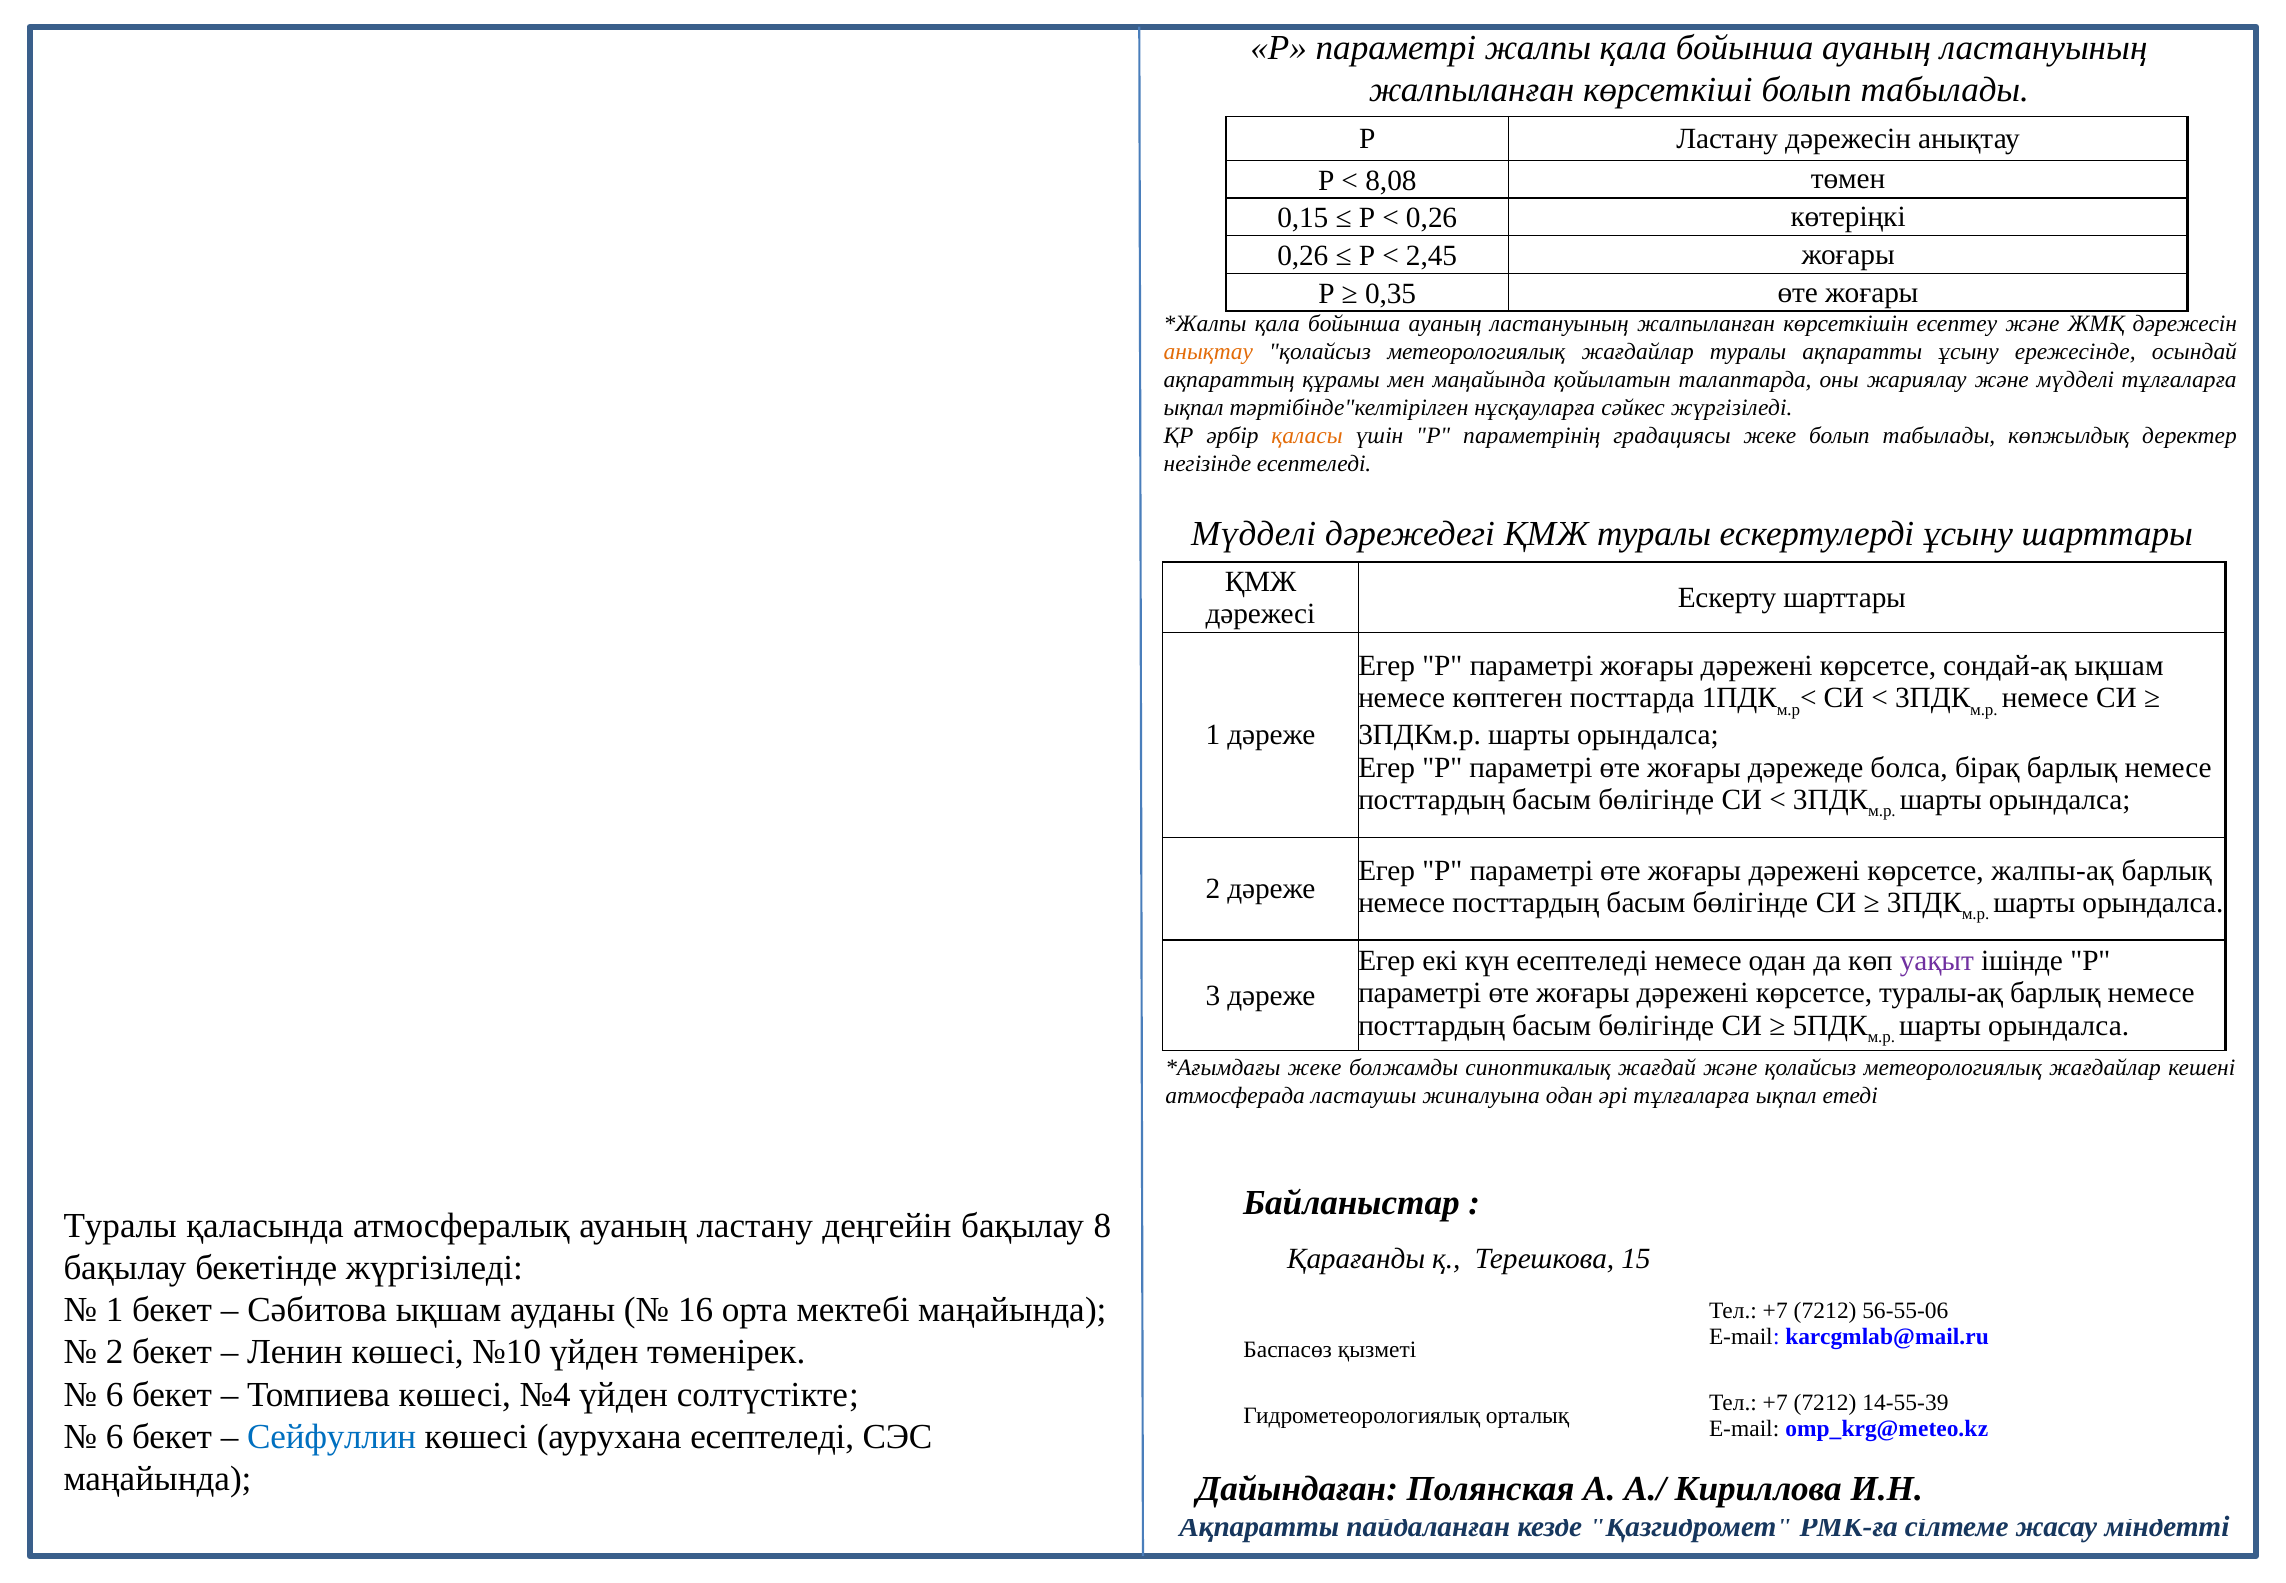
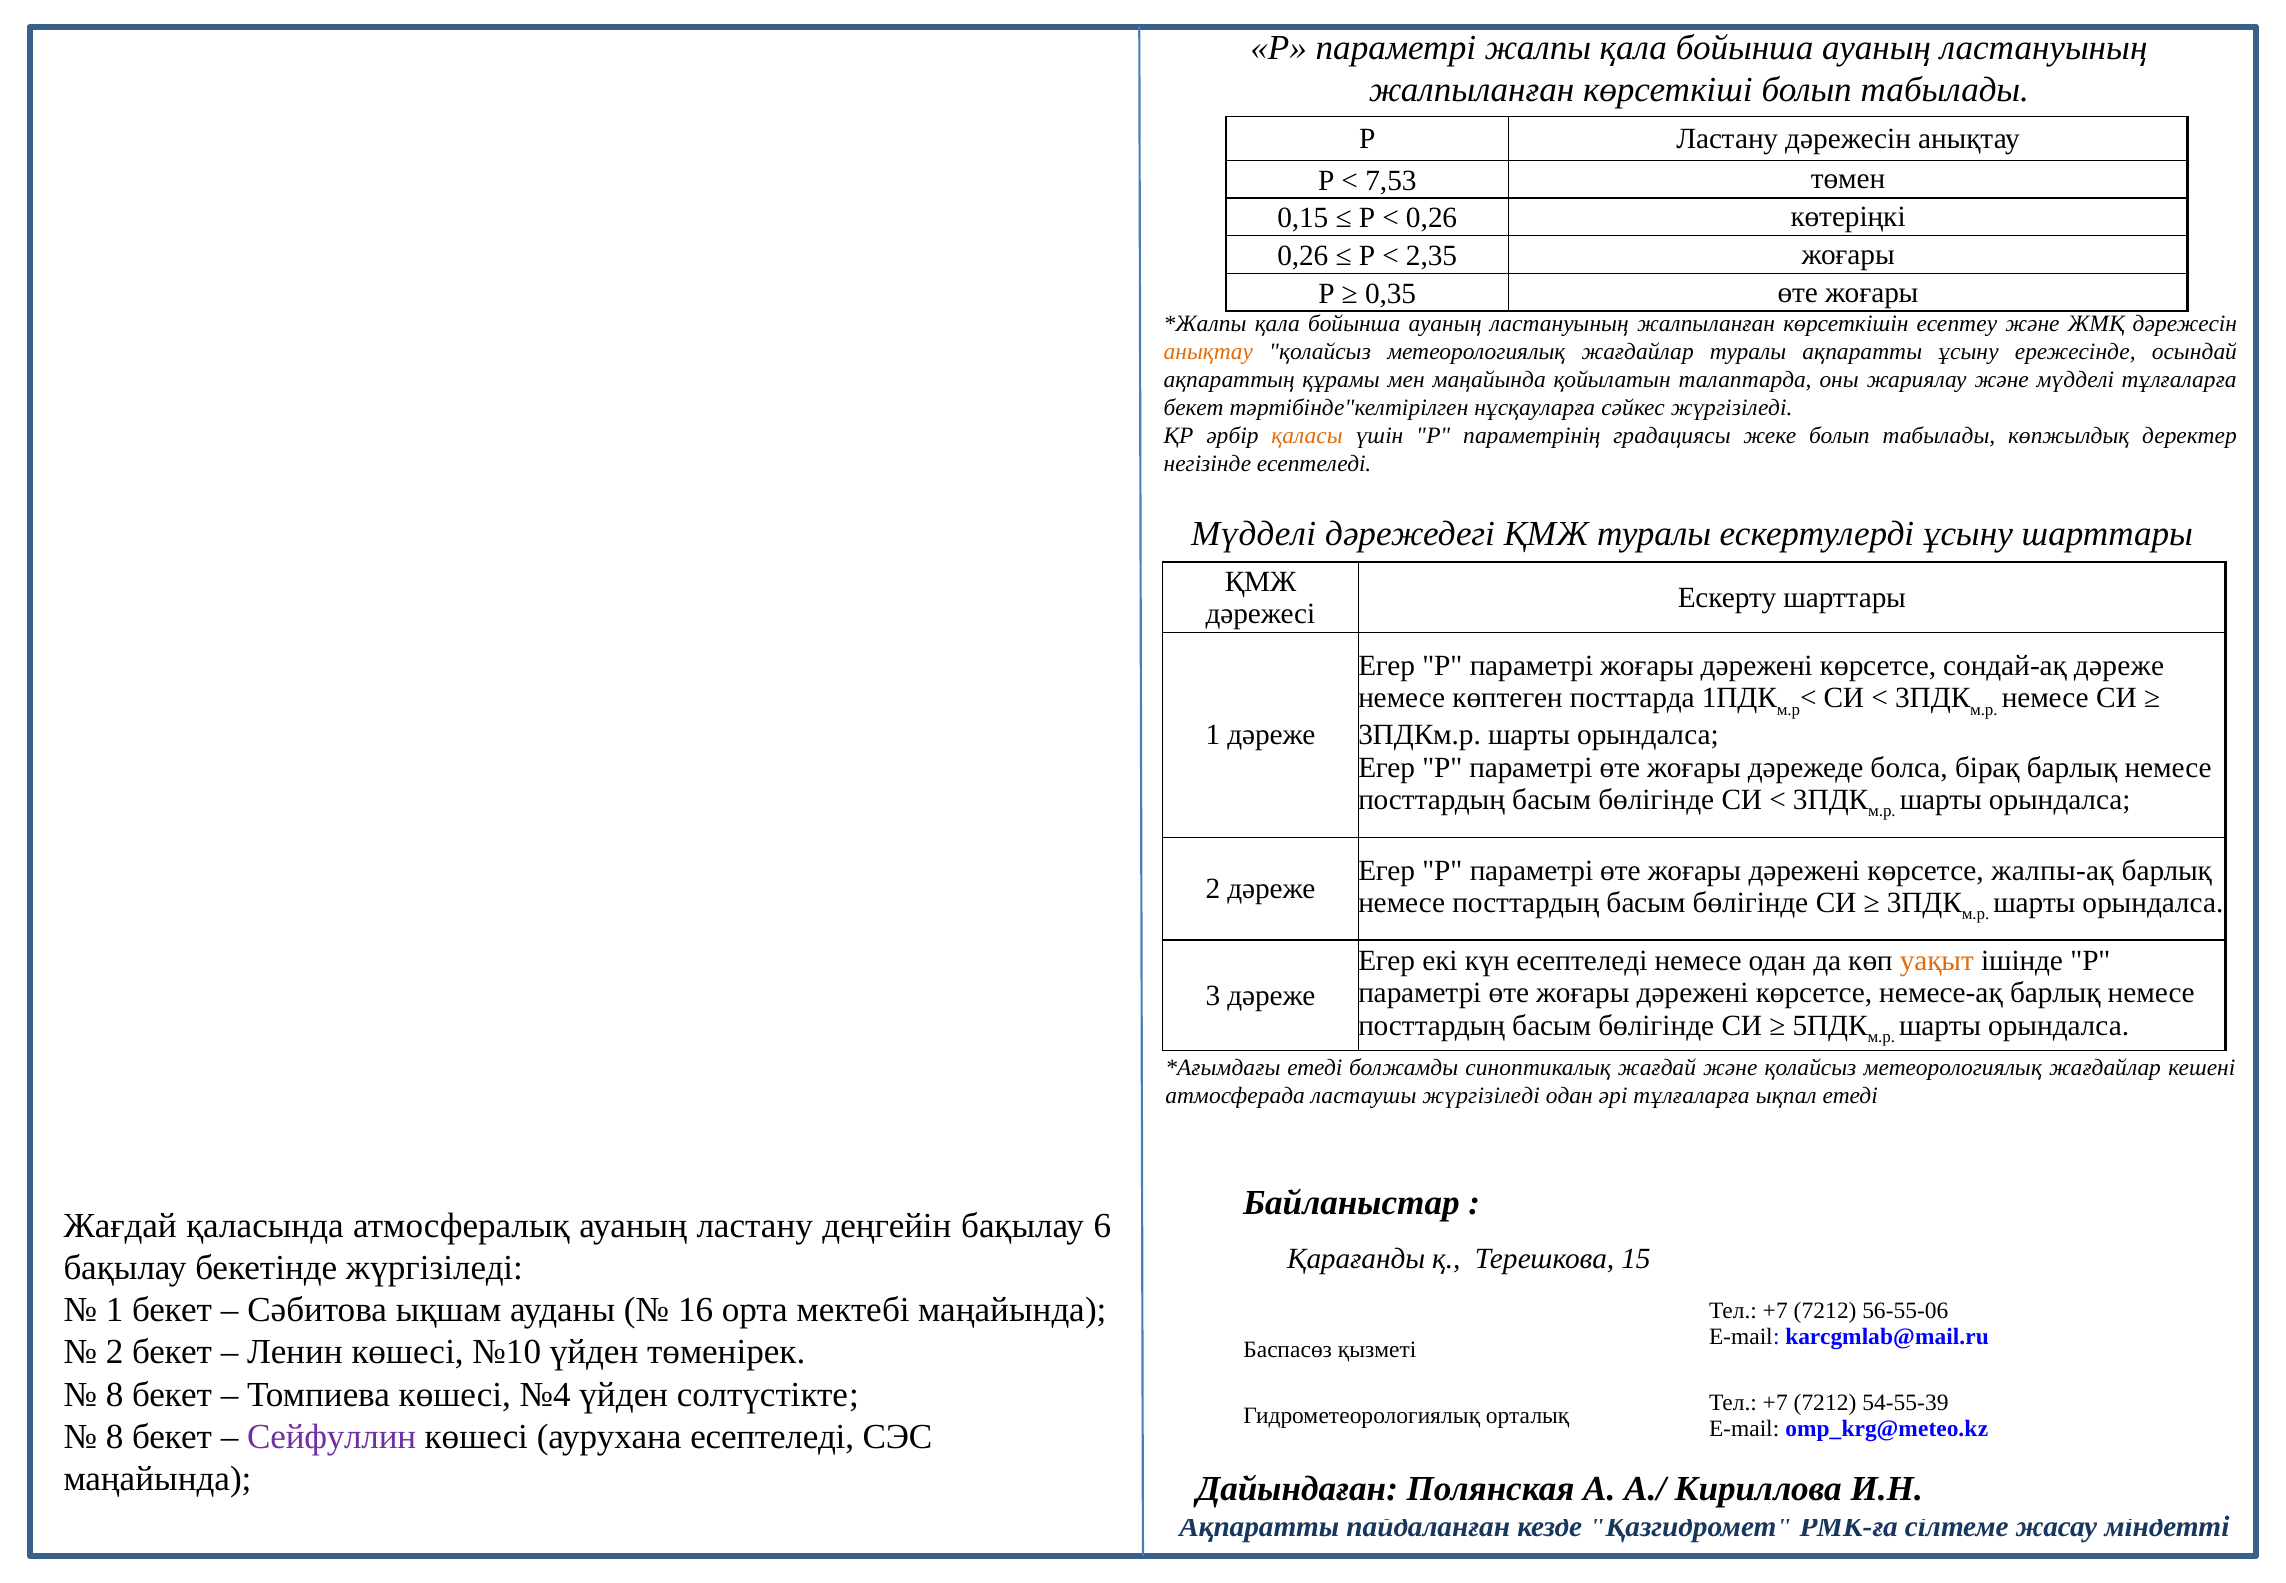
8,08: 8,08 -> 7,53 (1391, 180)
2,45: 2,45 -> 2,35 (1432, 256)
ықпал: ықпал -> бекет (1194, 407)
сондай-ақ ықшам: ықшам -> дәреже (2119, 666)
уақыт colour: purple -> orange (1937, 961)
туралы-ақ: туралы-ақ -> немесе-ақ (1941, 993)
жеке: жеке -> етеді (1315, 1067)
ластаушы жиналуына: жиналуына -> жүргізіледі (1481, 1095)
Туралы: Туралы -> Жағдай (120, 1225)
8: 8 -> 6 (1102, 1225)
6: 6 -> 8 (115, 1394)
14-55-39: 14-55-39 -> 54-55-39 (1905, 1402)
6: 6 -> 8 (115, 1436)
Сейфуллин colour: blue -> purple (332, 1436)
